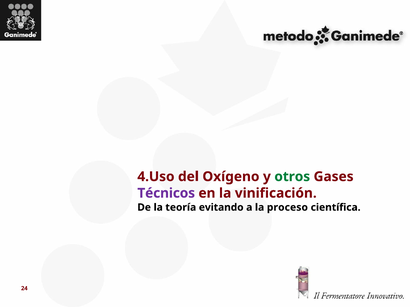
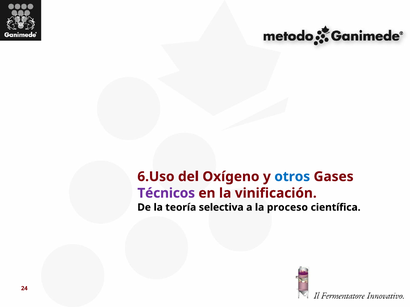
4.Uso: 4.Uso -> 6.Uso (156, 177)
otros colour: green -> blue (292, 177)
evitando: evitando -> selectiva (221, 208)
